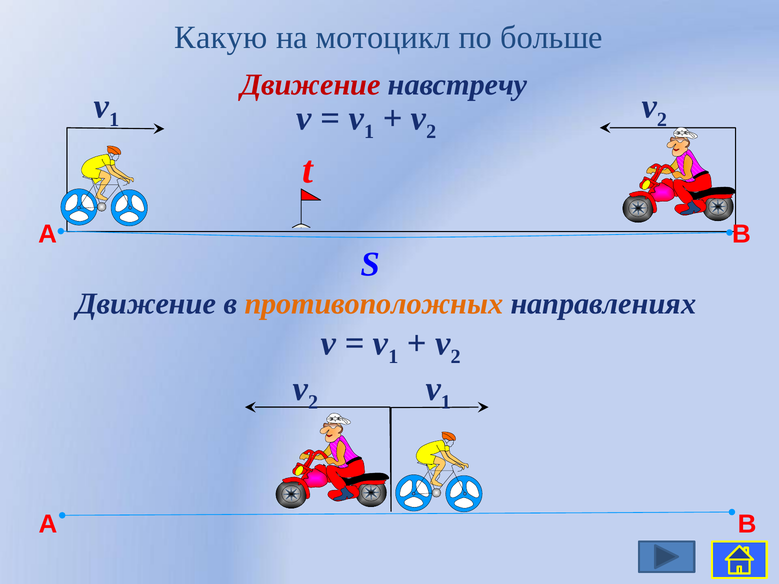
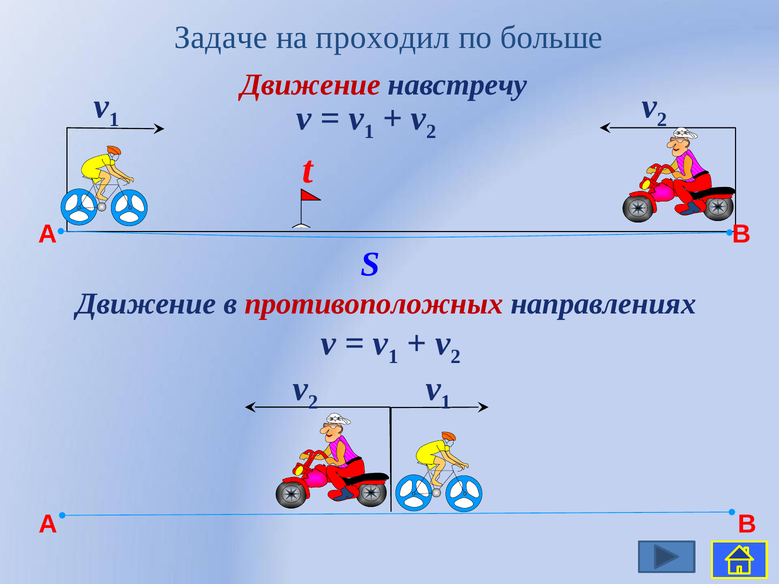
Какую: Какую -> Задаче (221, 38)
мотоцикл: мотоцикл -> проходил (383, 38)
противоположных colour: orange -> red (374, 304)
